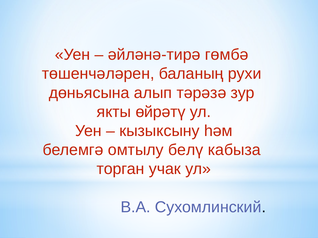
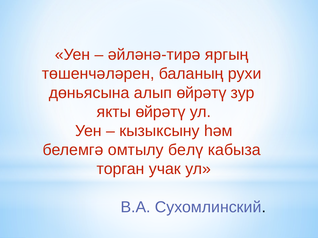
гөмбә: гөмбә -> яргың (227, 55)
алып тәрәзә: тәрәзә -> өйрәтү (201, 93)
